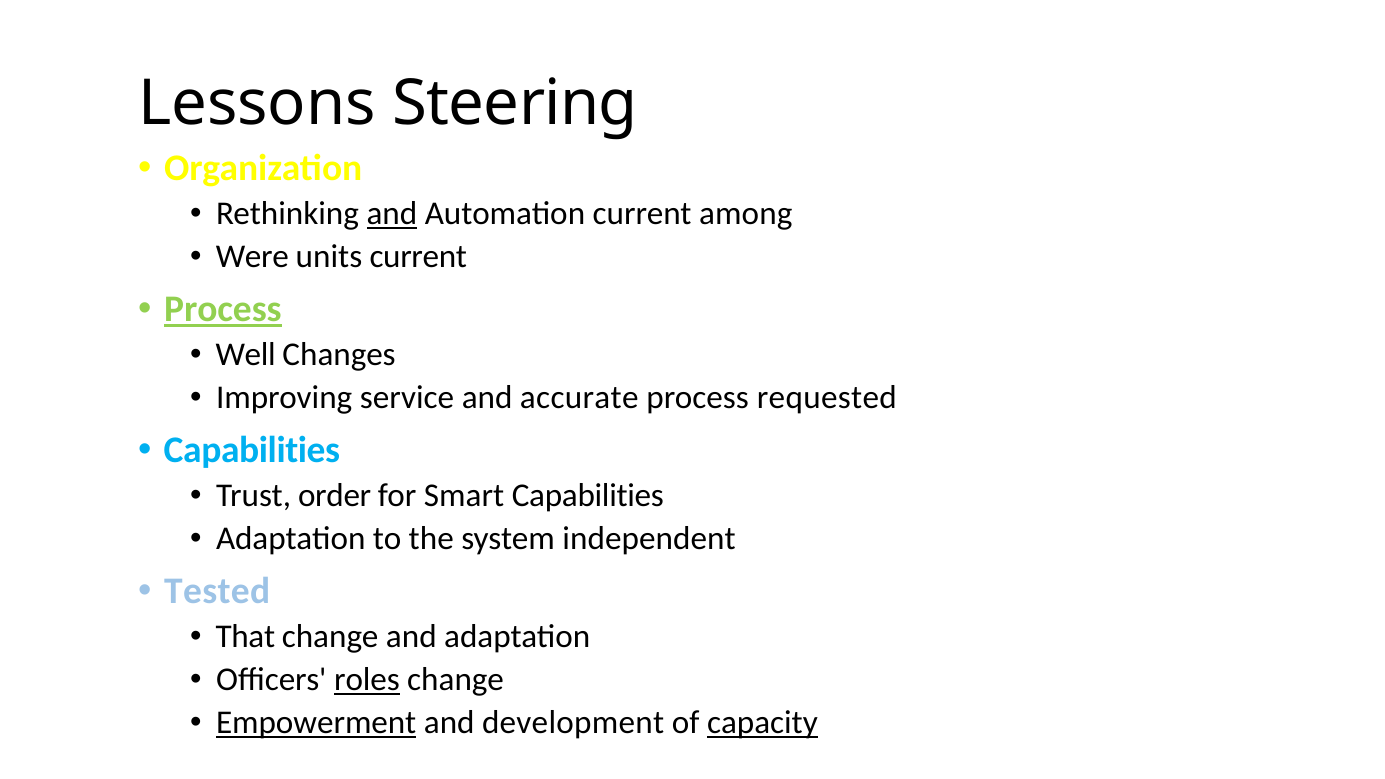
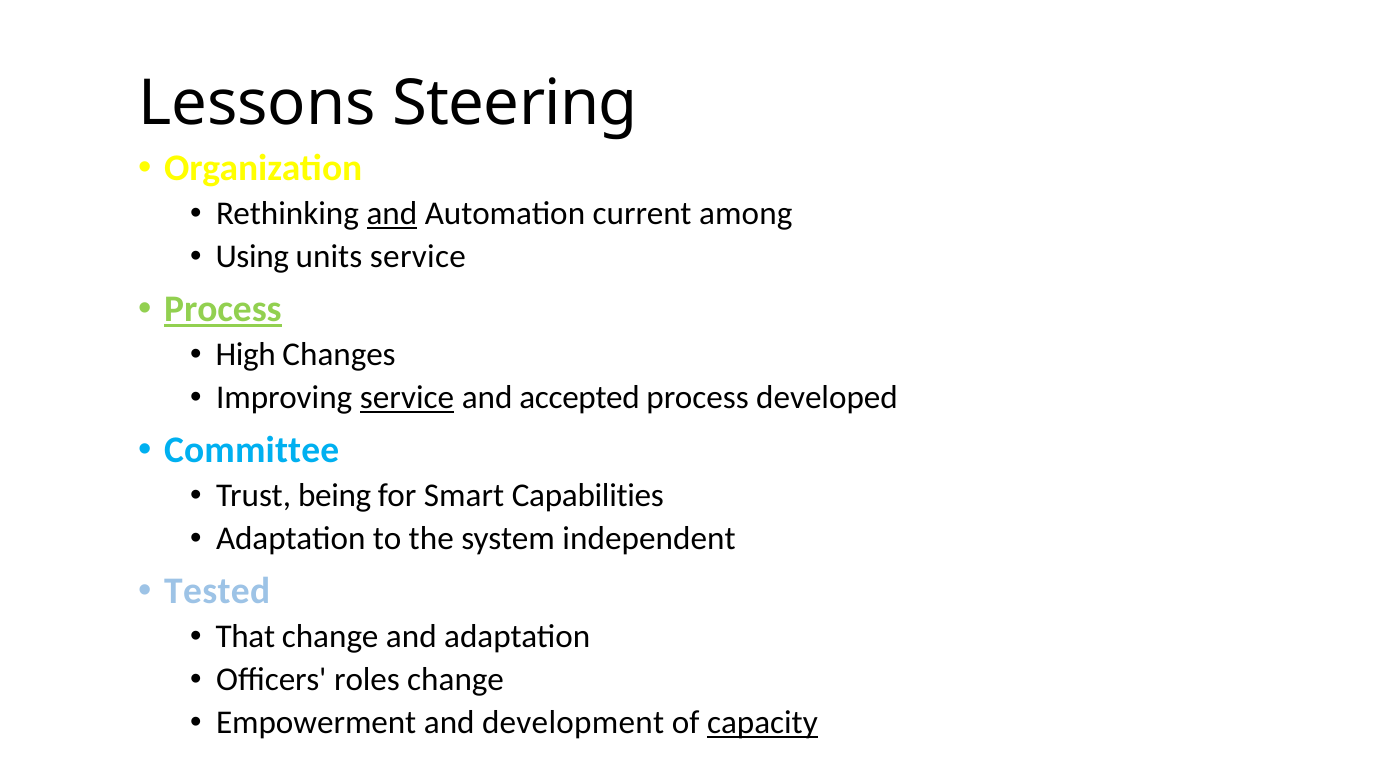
Were: Were -> Using (252, 257)
units current: current -> service (418, 257)
Well: Well -> High (246, 355)
service underline: none -> present (407, 398)
accurate: accurate -> accepted (580, 398)
requested: requested -> developed (827, 398)
Capabilities: Capabilities -> Committee (252, 450)
order: order -> being (335, 496)
roles underline: present -> none (367, 680)
Empowerment underline: present -> none (316, 723)
